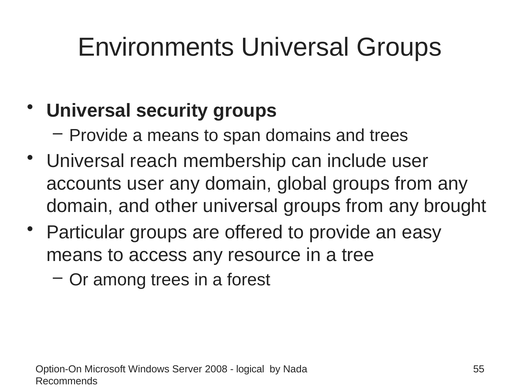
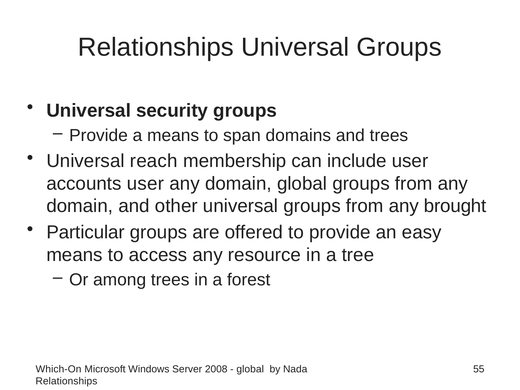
Environments: Environments -> Relationships (156, 47)
Option-On: Option-On -> Which-On (59, 369)
logical: logical -> global (250, 369)
Recommends: Recommends -> Relationships (66, 381)
